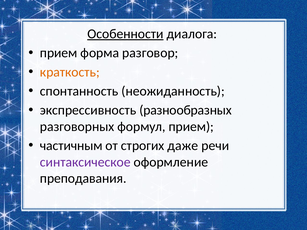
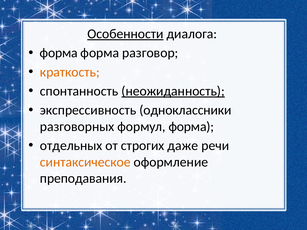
прием: прием -> форма (59, 53)
неожиданность underline: none -> present (173, 91)
разнообразных: разнообразных -> одноклассники (185, 110)
формул прием: прием -> форма (191, 127)
частичным: частичным -> отдельных (71, 146)
синтаксическое colour: purple -> orange (85, 162)
